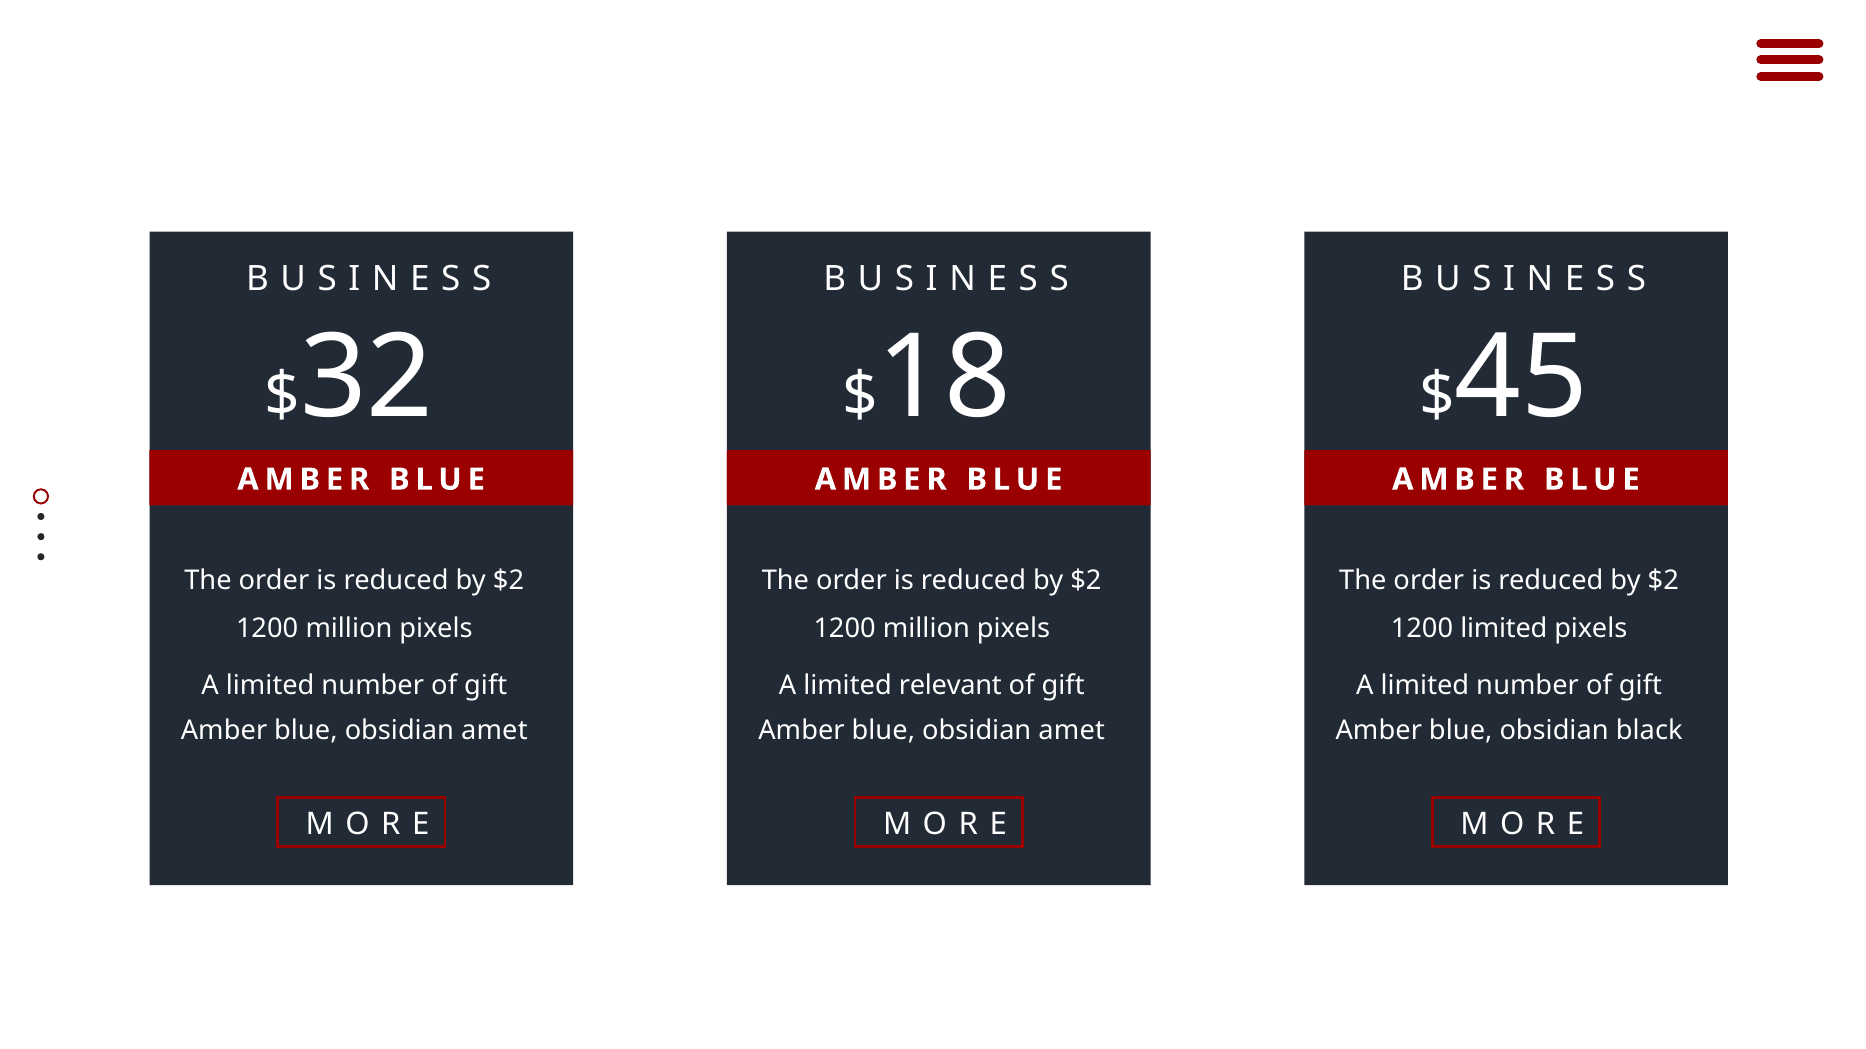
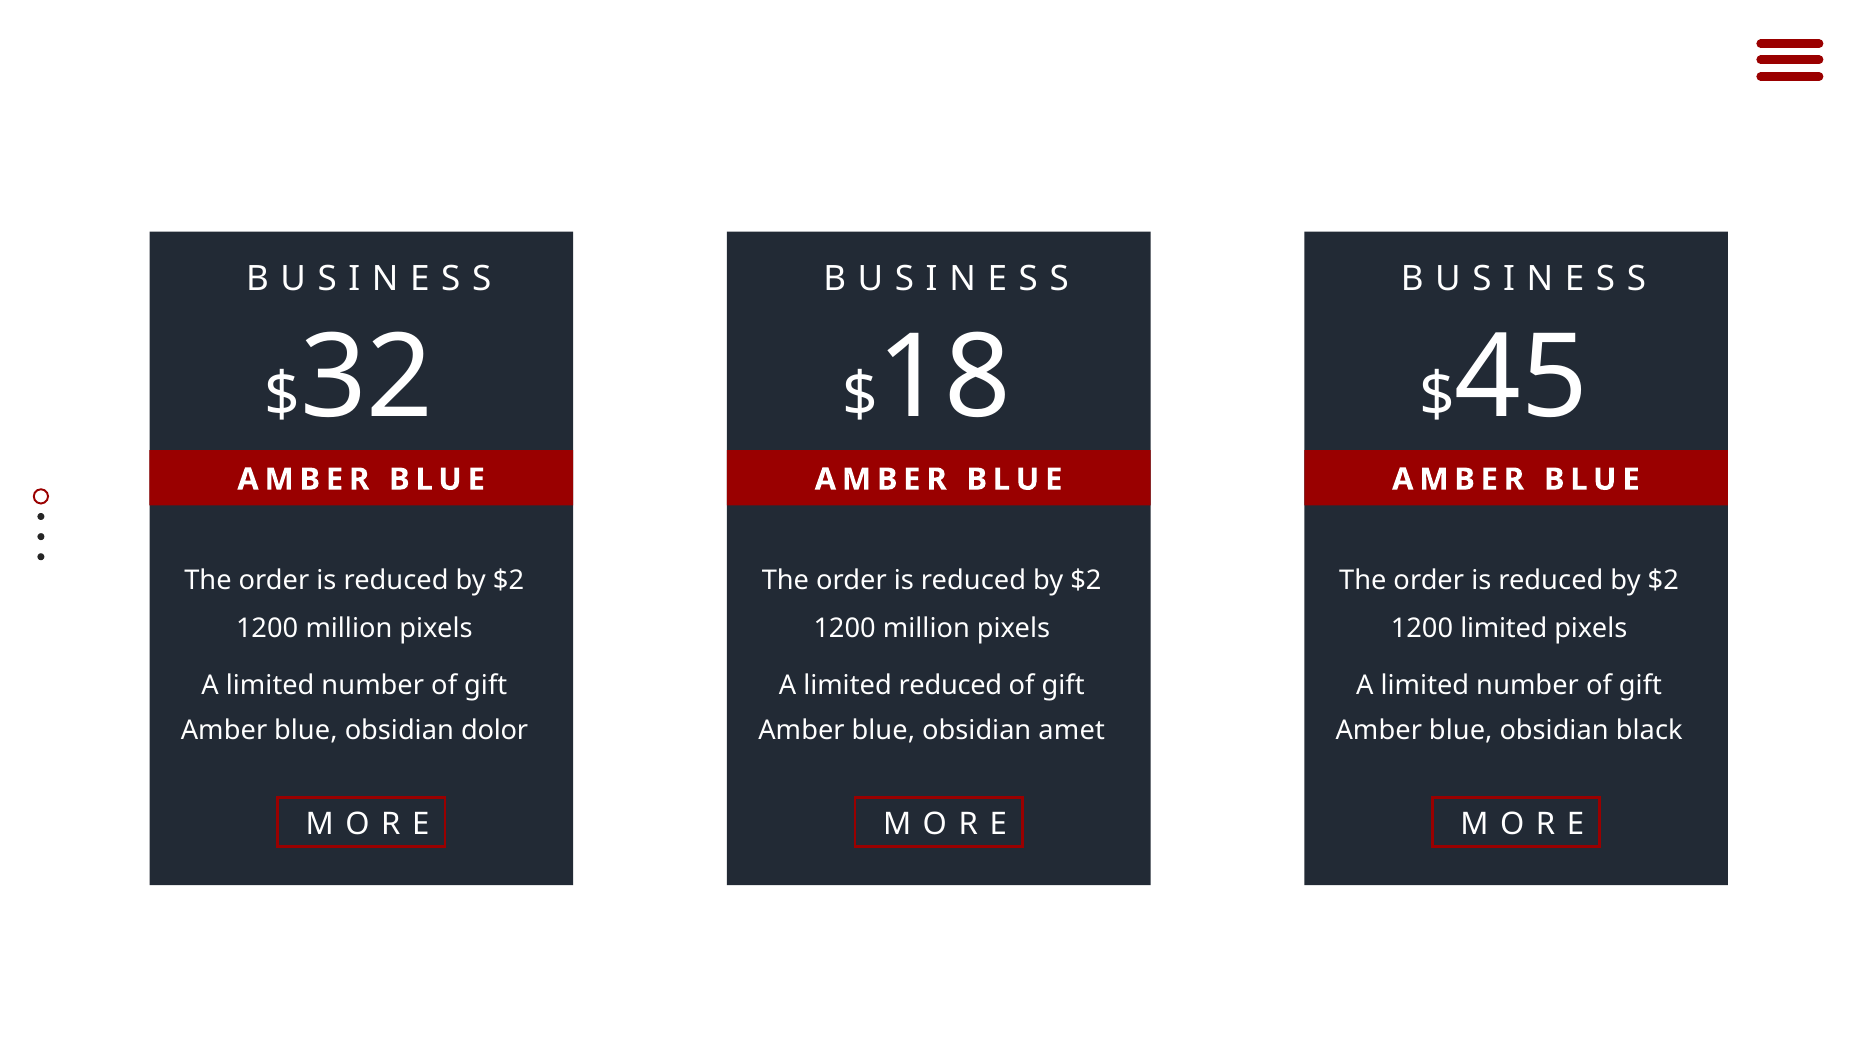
limited relevant: relevant -> reduced (950, 686)
amet: amet -> dolor (495, 731)
